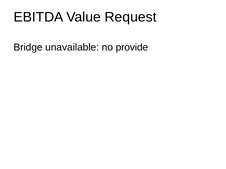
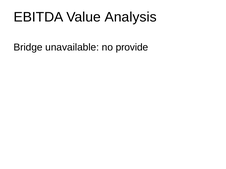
Request: Request -> Analysis (131, 17)
